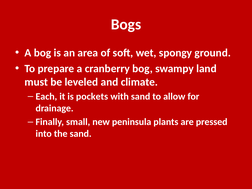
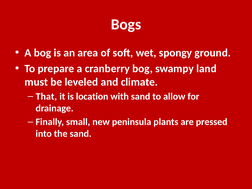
Each: Each -> That (46, 96)
pockets: pockets -> location (92, 96)
